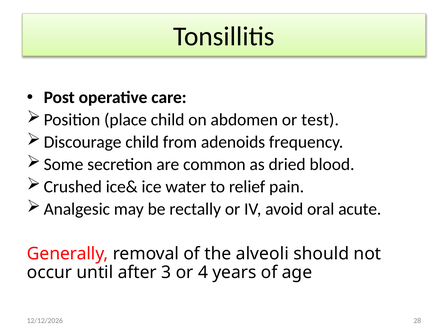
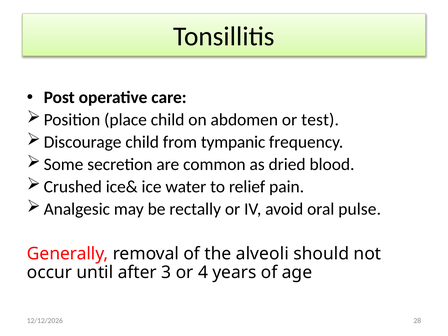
adenoids: adenoids -> tympanic (233, 142)
acute: acute -> pulse (360, 209)
